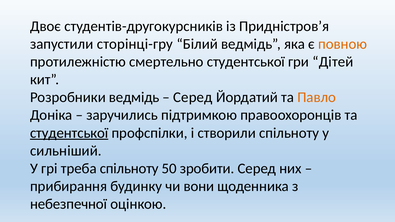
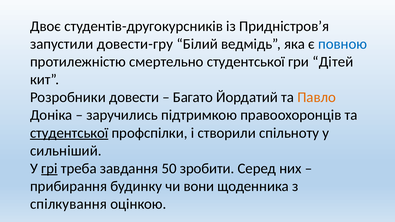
сторінці-гру: сторінці-гру -> довести-гру (135, 44)
повною colour: orange -> blue (343, 44)
Розробники ведмідь: ведмідь -> довести (134, 97)
Серед: Серед -> Багато (193, 97)
грі underline: none -> present (49, 169)
треба спільноту: спільноту -> завдання (129, 169)
небезпечної: небезпечної -> спілкування (68, 204)
